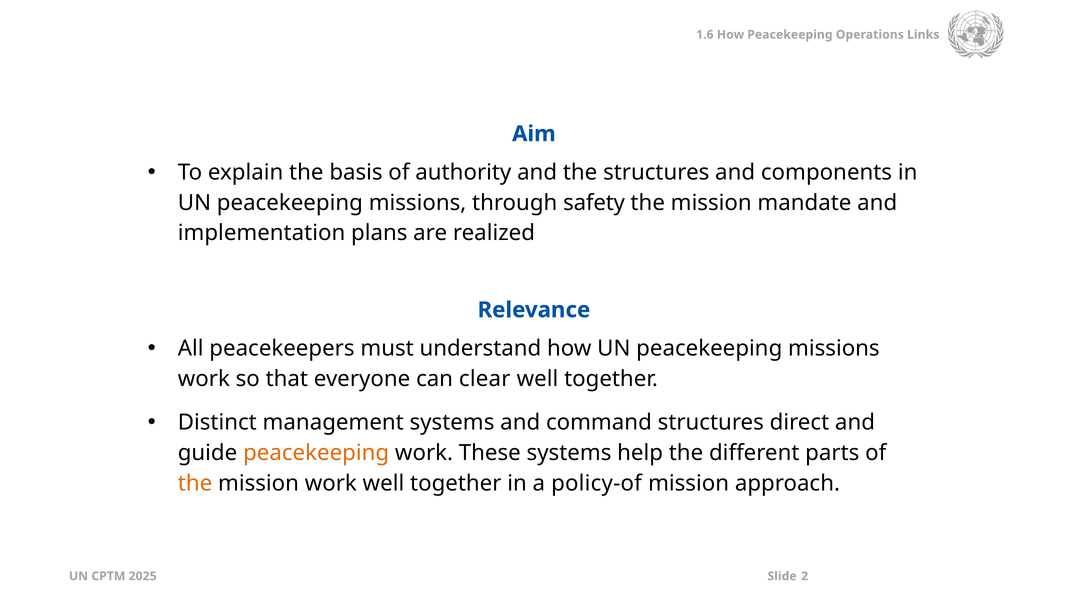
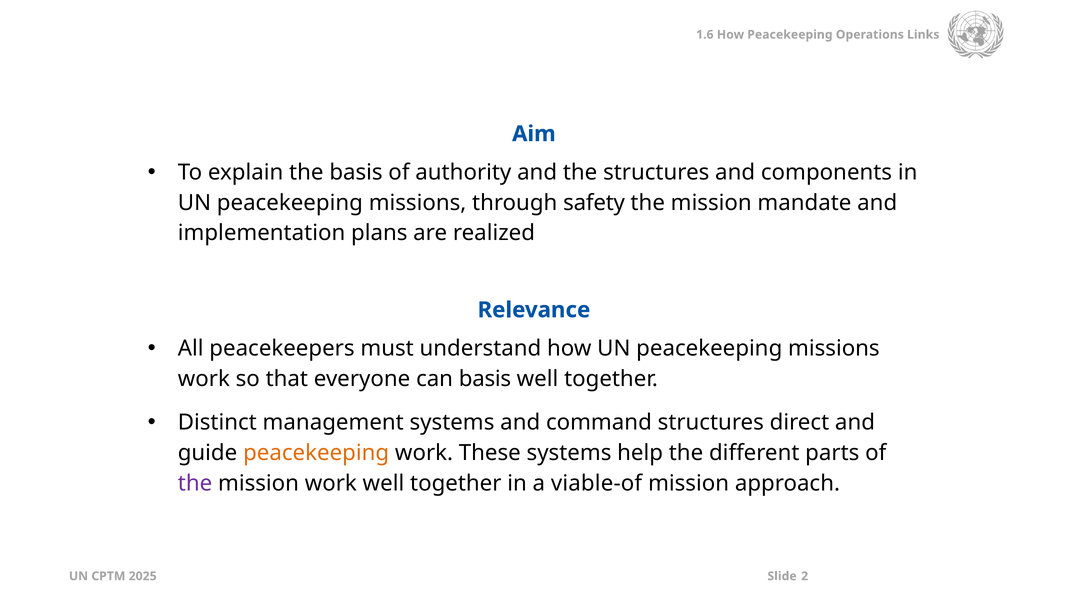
can clear: clear -> basis (485, 379)
the colour: orange -> purple (195, 484)
policy-of: policy-of -> viable-of (597, 484)
